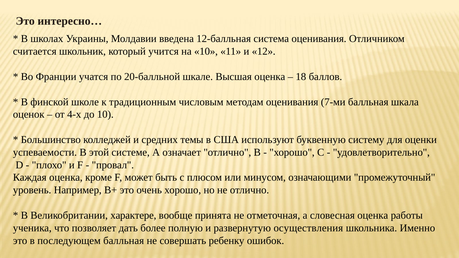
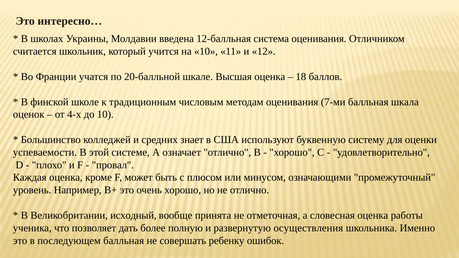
темы: темы -> знает (192, 140)
характере: характере -> исходный (133, 216)
